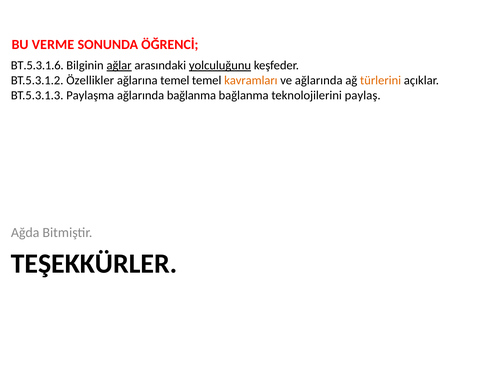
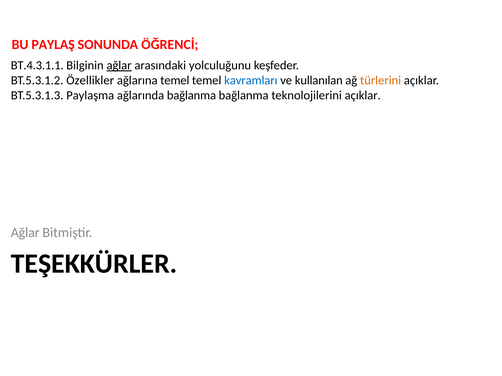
VERME: VERME -> PAYLAŞ (53, 44)
BT.5.3.1.6: BT.5.3.1.6 -> BT.4.3.1.1 (37, 66)
yolculuğunu underline: present -> none (220, 66)
kavramları colour: orange -> blue (251, 81)
ve ağlarında: ağlarında -> kullanılan (319, 81)
teknolojilerini paylaş: paylaş -> açıklar (363, 96)
Ağda: Ağda -> Ağlar (25, 233)
